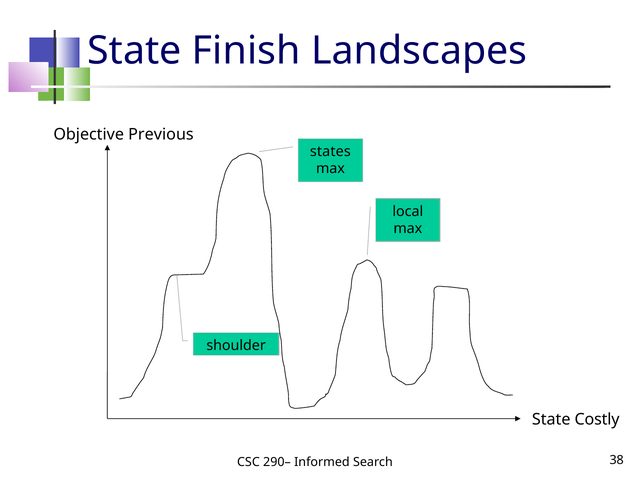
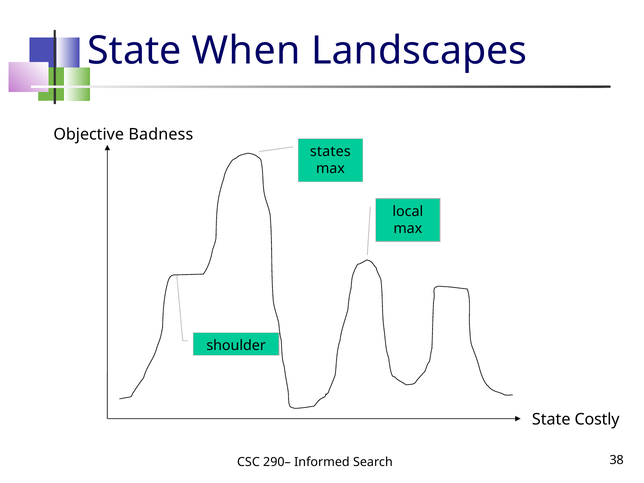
Finish: Finish -> When (246, 51)
Previous: Previous -> Badness (161, 134)
